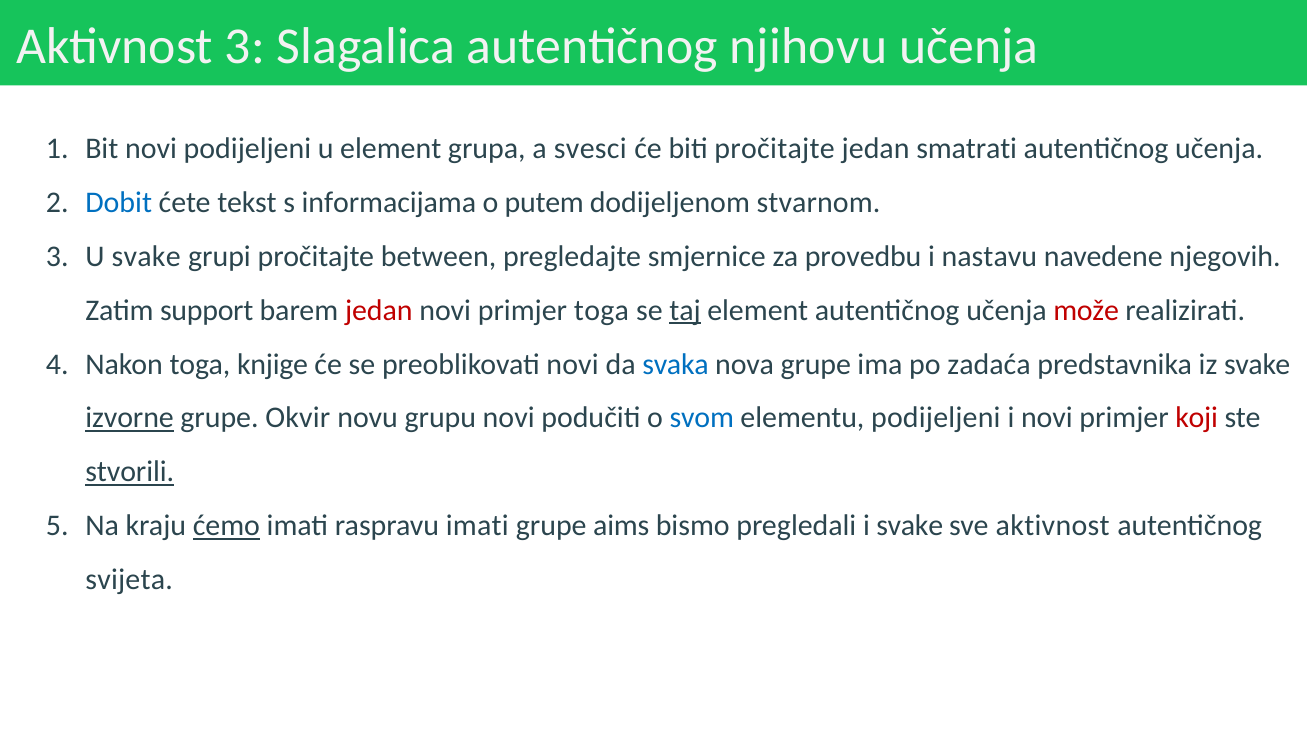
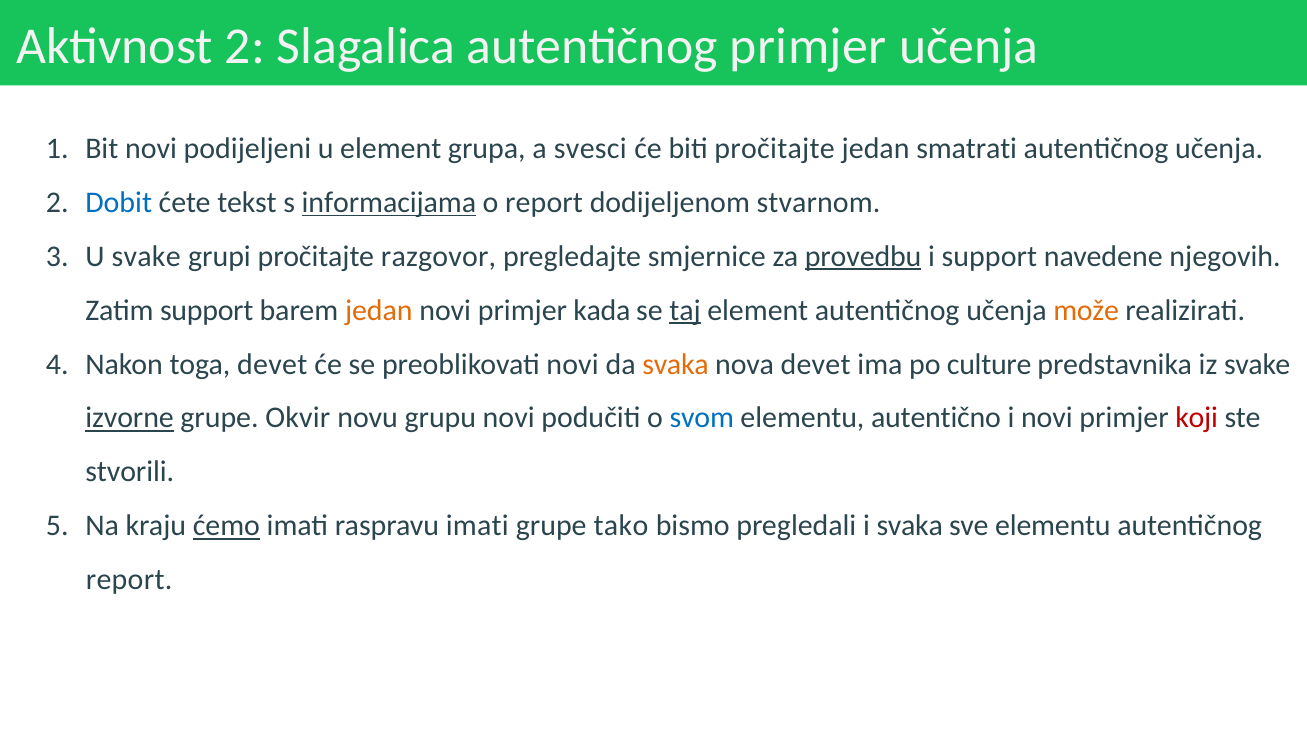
Aktivnost 3: 3 -> 2 (245, 47)
autentičnog njihovu: njihovu -> primjer (808, 47)
informacijama underline: none -> present (389, 203)
o putem: putem -> report (544, 203)
between: between -> razgovor (439, 257)
provedbu underline: none -> present (863, 257)
i nastavu: nastavu -> support (989, 257)
jedan colour: red -> orange (379, 310)
primjer toga: toga -> kada (602, 310)
može colour: red -> orange (1086, 310)
toga knjige: knjige -> devet (272, 364)
svaka colour: blue -> orange (676, 364)
nova grupe: grupe -> devet (816, 364)
zadaća: zadaća -> culture (989, 364)
elementu podijeljeni: podijeljeni -> autentično (936, 418)
stvorili underline: present -> none (130, 472)
aims: aims -> tako (621, 526)
i svake: svake -> svaka (910, 526)
sve aktivnost: aktivnost -> elementu (1053, 526)
svijeta: svijeta -> report (129, 580)
